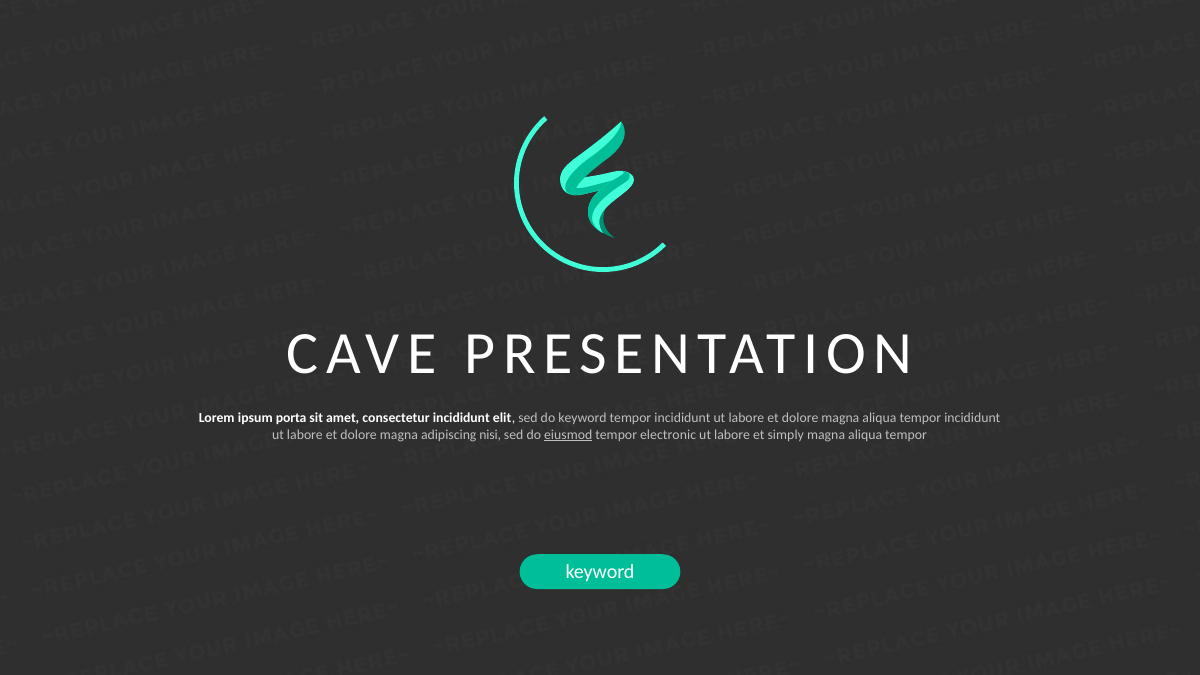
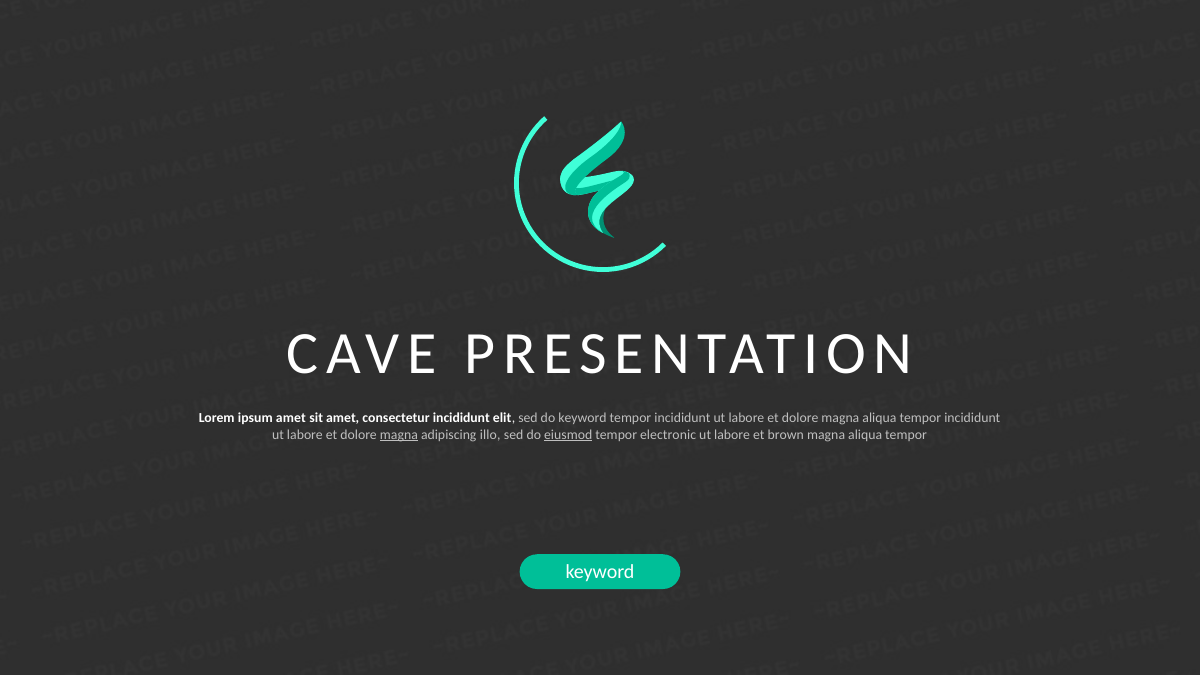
ipsum porta: porta -> amet (291, 418)
magna underline: none -> present (399, 435)
nisi: nisi -> illo (490, 435)
simply: simply -> brown (786, 435)
